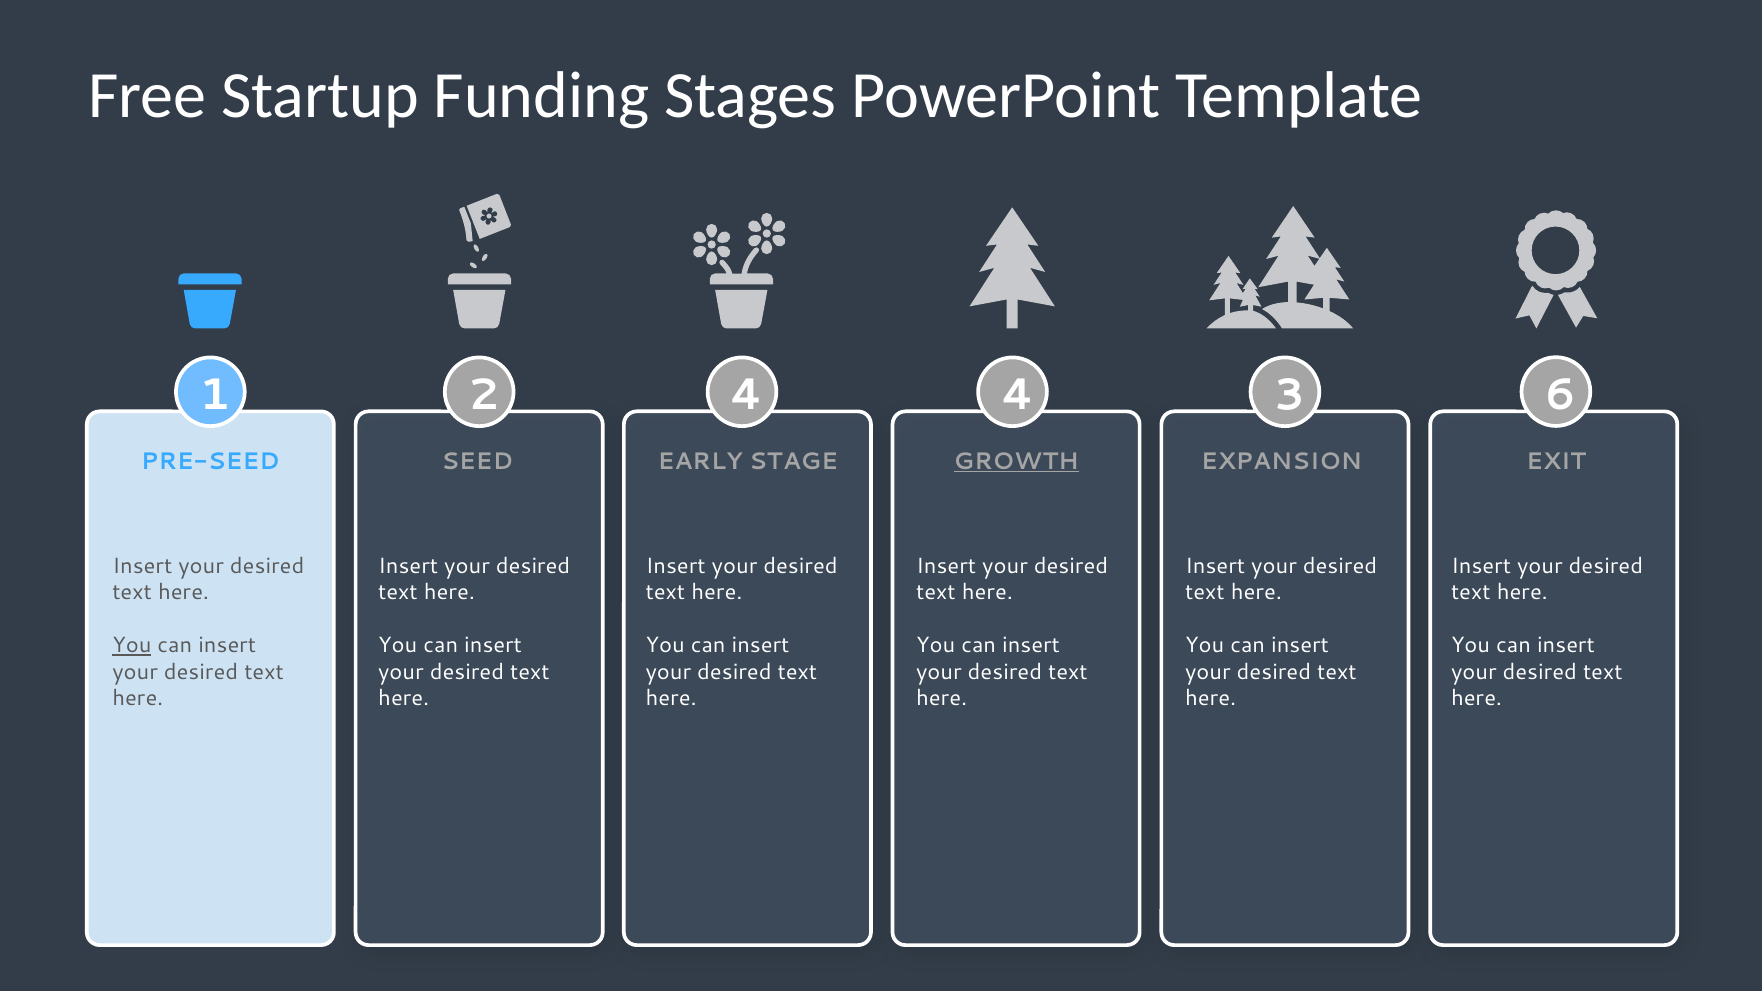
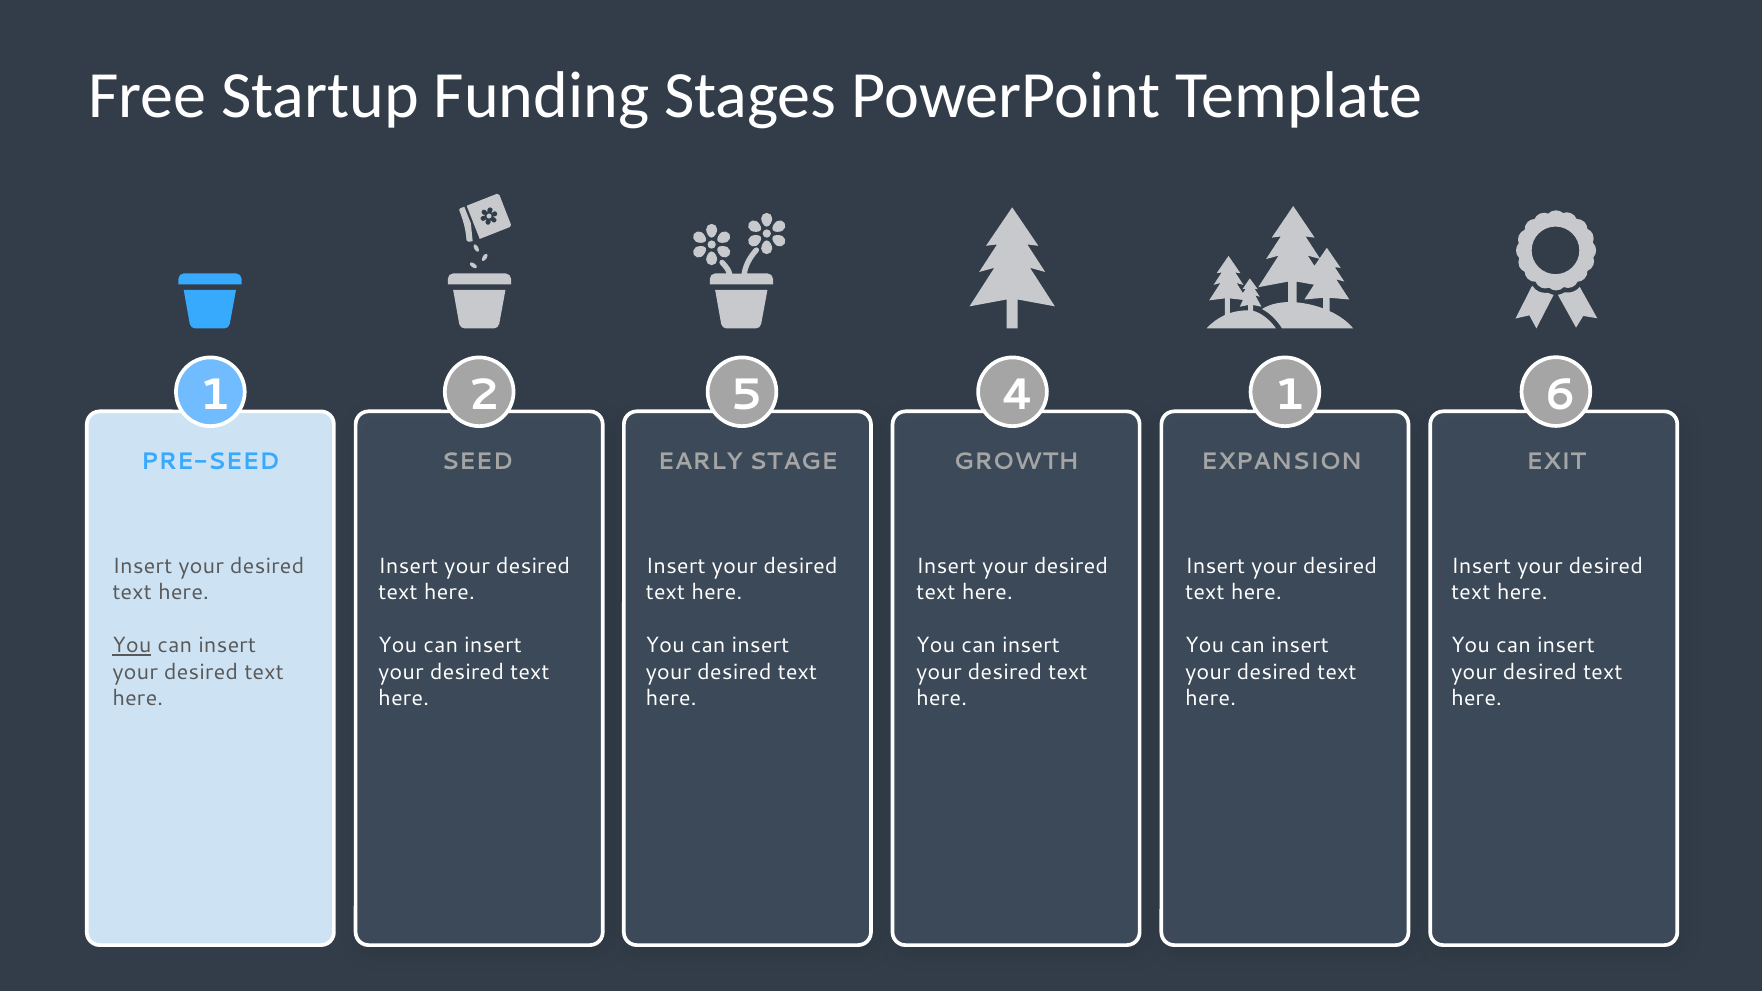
2 4: 4 -> 5 (746, 395)
4 3: 3 -> 1 (1289, 395)
GROWTH underline: present -> none (1016, 462)
